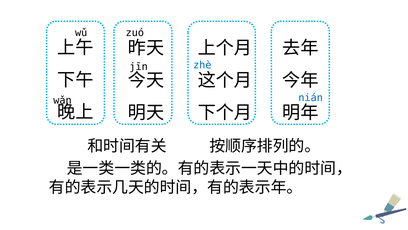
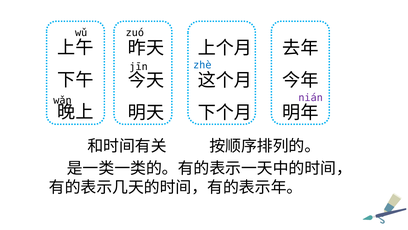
nián colour: blue -> purple (311, 98)
